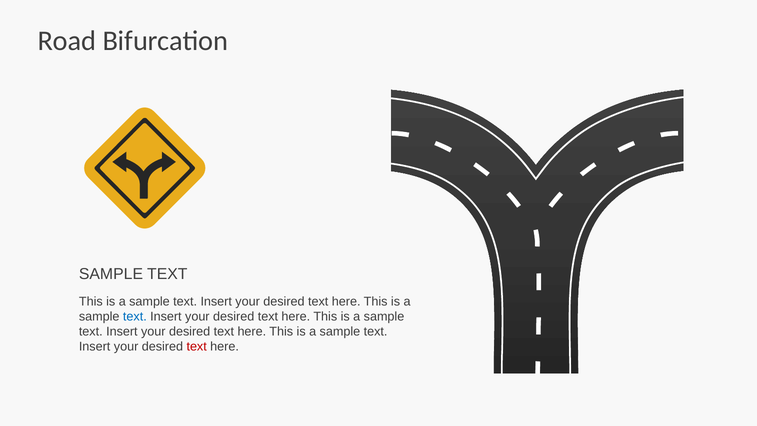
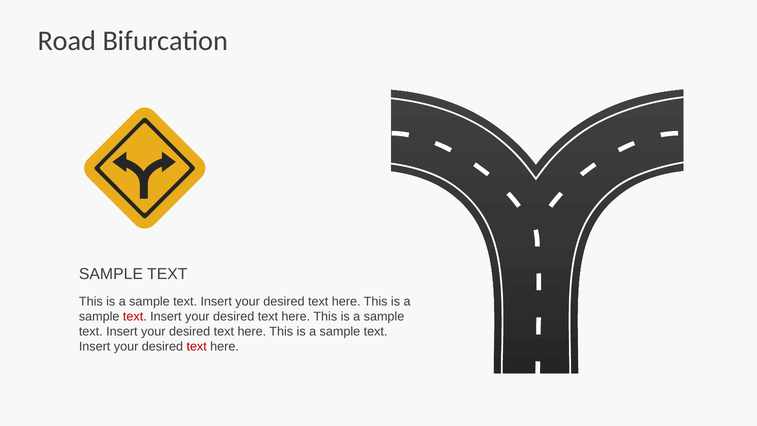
text colour: blue -> red (135, 316)
